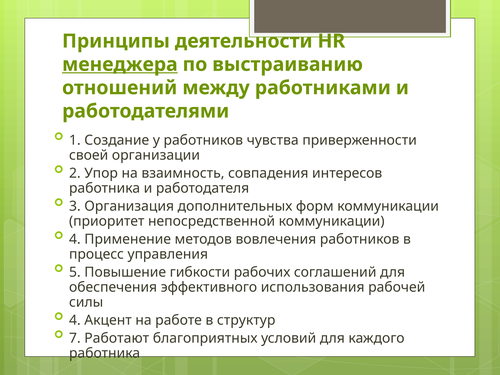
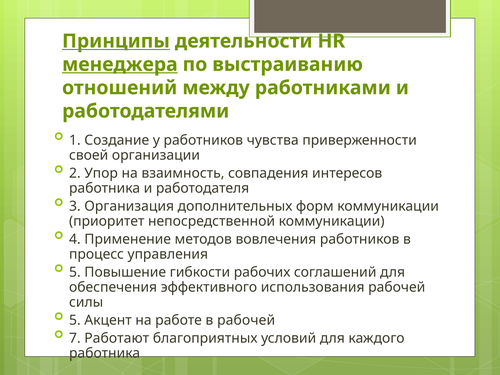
Принципы underline: none -> present (116, 41)
4: 4 -> 5 (75, 320)
в структур: структур -> рабочей (246, 320)
